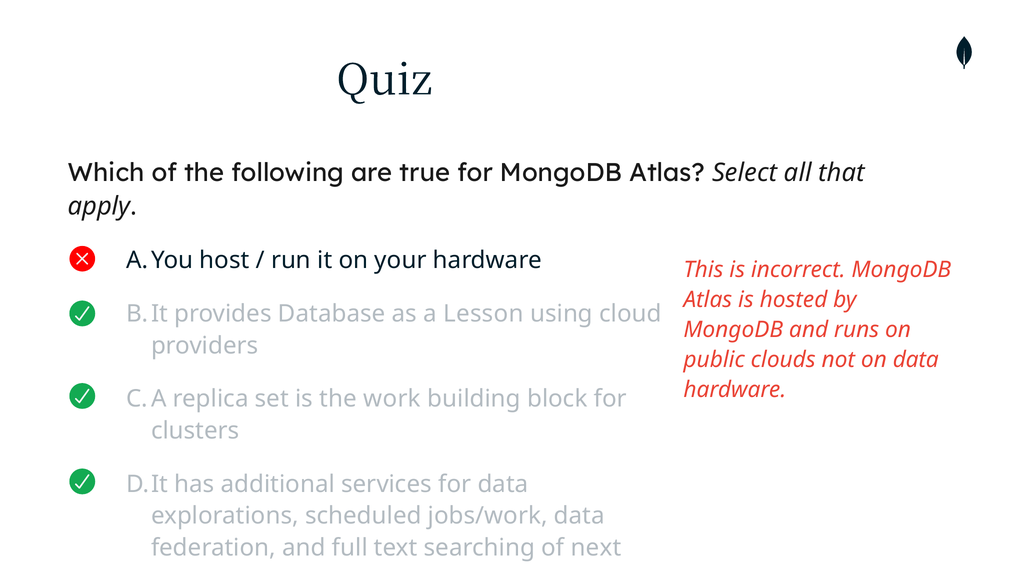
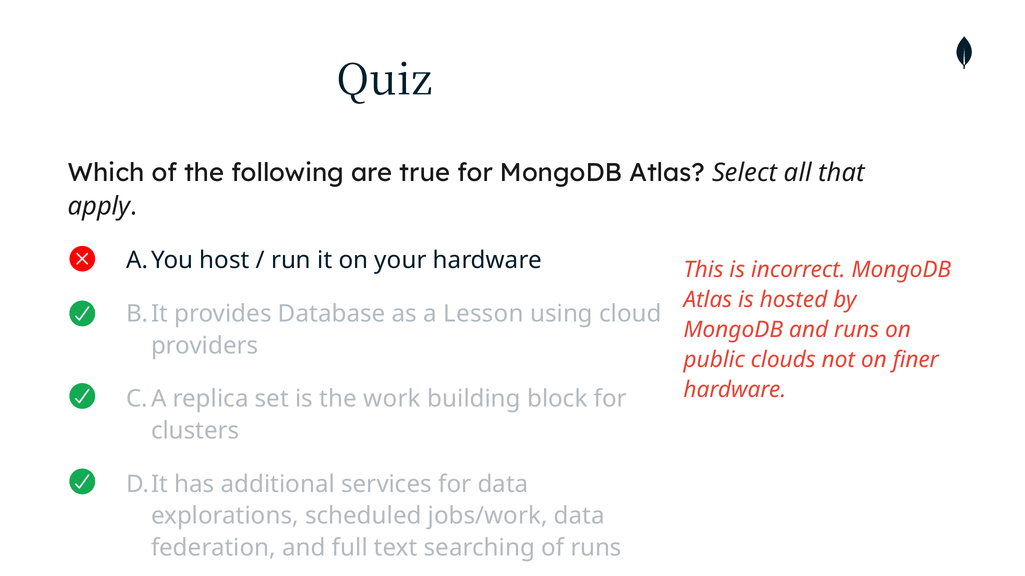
on data: data -> finer (916, 360)
of next: next -> runs (596, 548)
